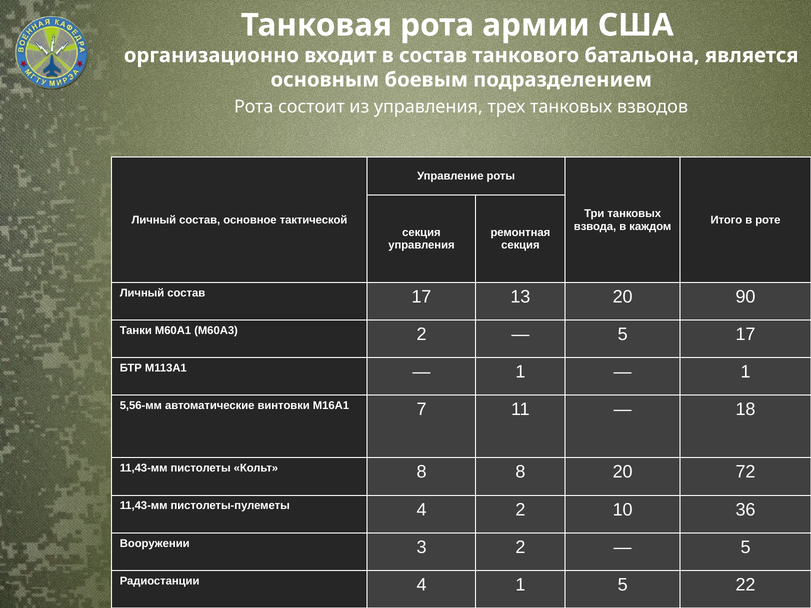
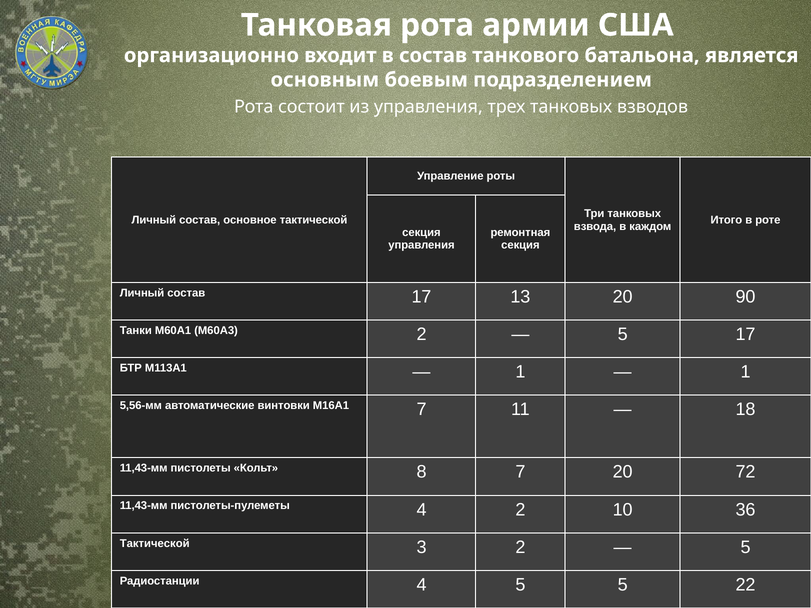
8 8: 8 -> 7 (521, 472)
Вооружении: Вооружении -> Тактической (155, 544)
4 1: 1 -> 5 (521, 585)
